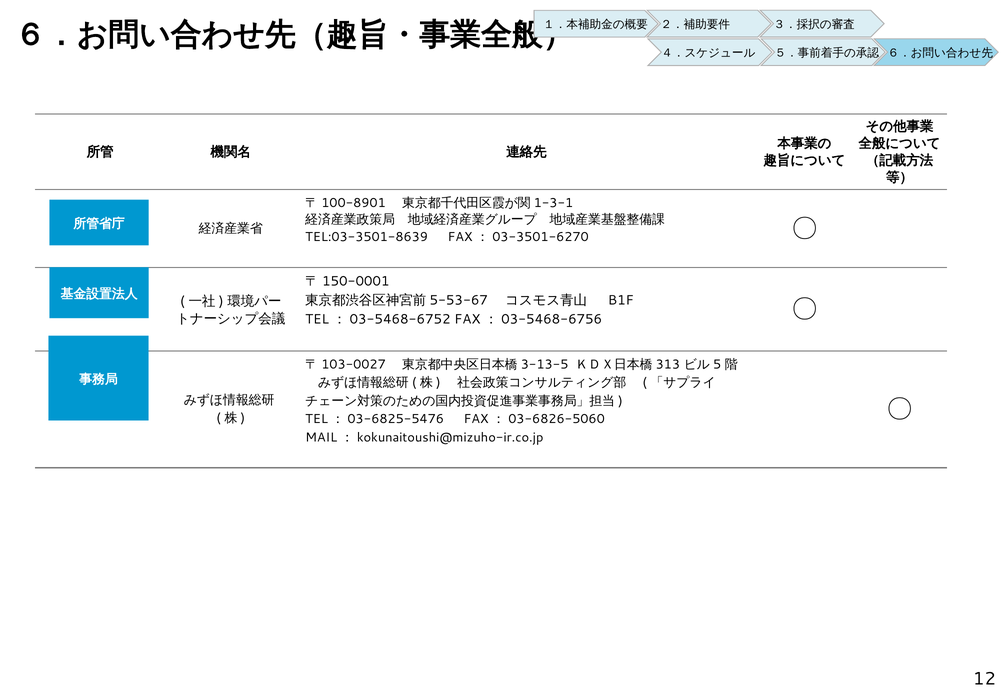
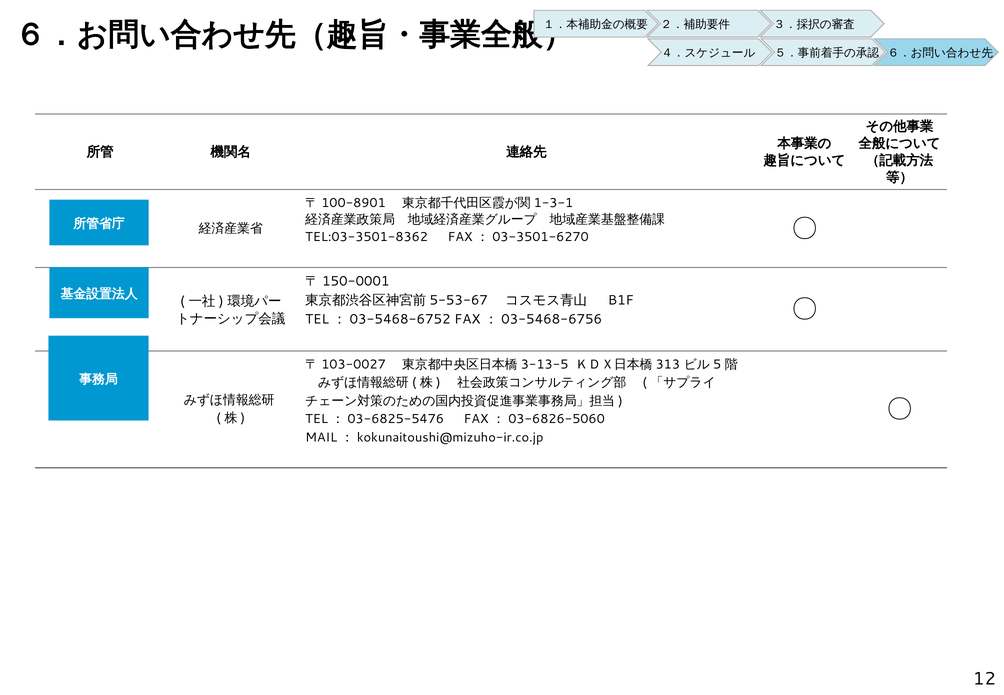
TEL:03-3501-8639: TEL:03-3501-8639 -> TEL:03-3501-8362 (367, 237)
